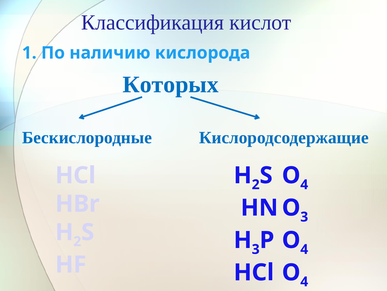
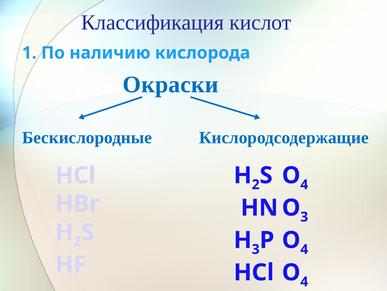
Которых: Которых -> Окраски (171, 84)
